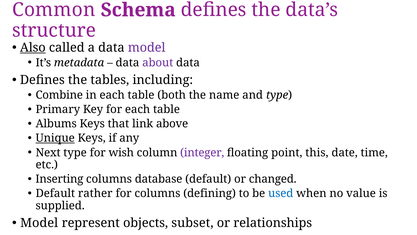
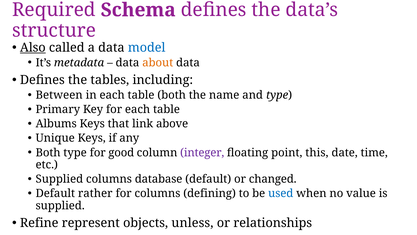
Common: Common -> Required (54, 10)
model colour: purple -> blue (147, 48)
about colour: purple -> orange (158, 63)
Combine: Combine -> Between (59, 95)
Unique underline: present -> none (55, 138)
Next: Next -> Both (48, 152)
wish: wish -> good (121, 152)
Inserting: Inserting -> Supplied (59, 179)
Model: Model -> Refine (39, 223)
subset: subset -> unless (192, 223)
